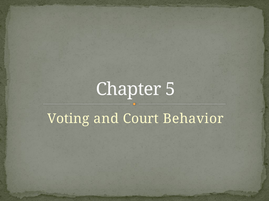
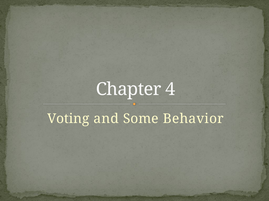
5: 5 -> 4 (170, 90)
Court: Court -> Some (141, 119)
